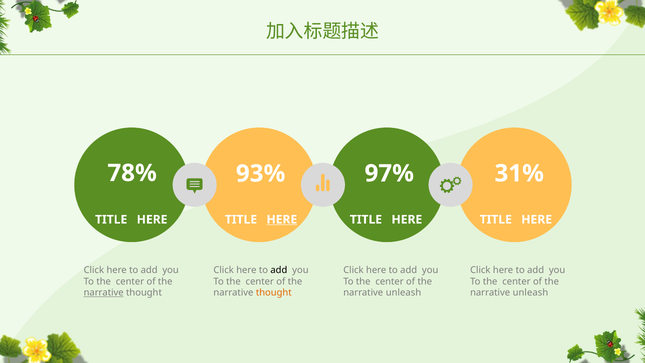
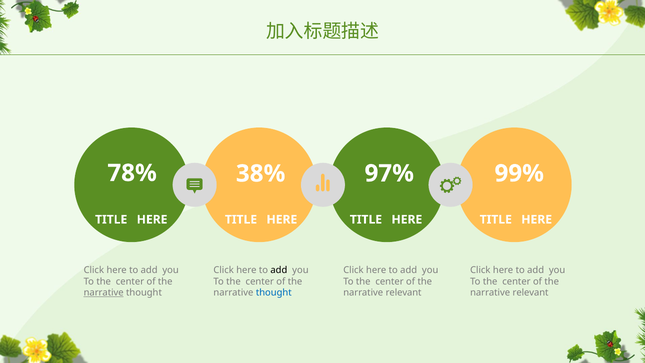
93%: 93% -> 38% (261, 174)
31%: 31% -> 99% (519, 173)
HERE underline: present -> none (282, 220)
thought colour: orange -> blue (274, 293)
unleash: unleash -> relevant (404, 293)
unleash: unleash -> relevant (531, 293)
